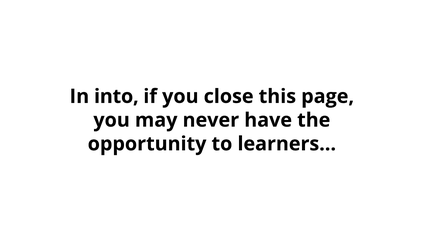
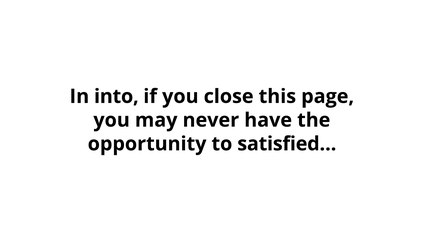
learners…: learners… -> satisfied… (287, 144)
